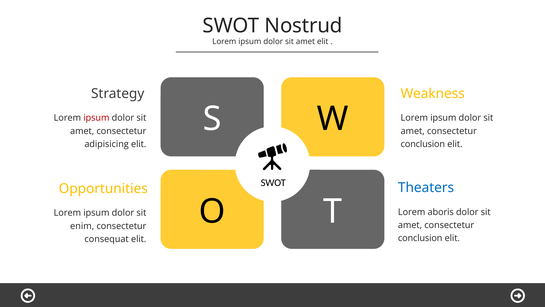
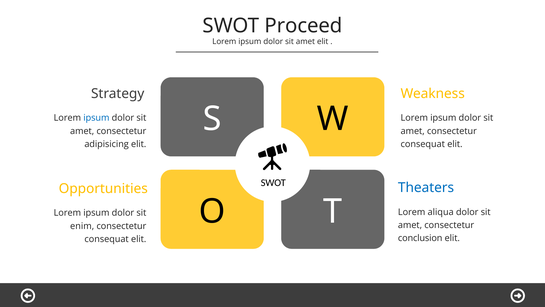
Nostrud: Nostrud -> Proceed (304, 26)
ipsum colour: red -> blue (96, 118)
conclusion: conclusion -> consequat (423, 144)
aboris: aboris -> aliqua (441, 212)
